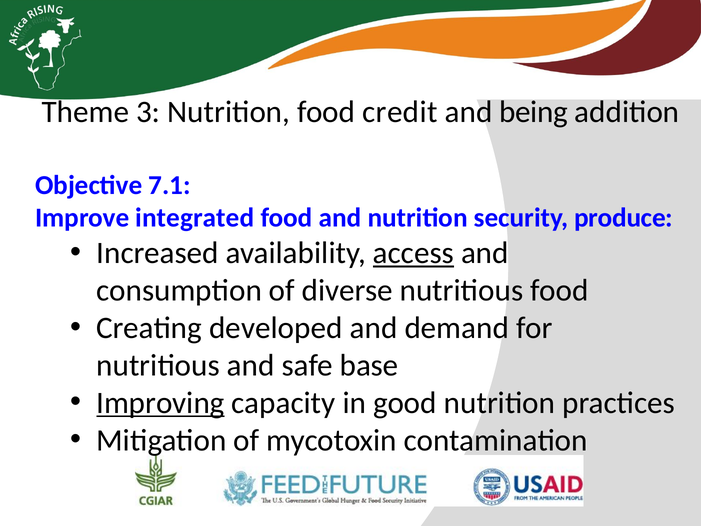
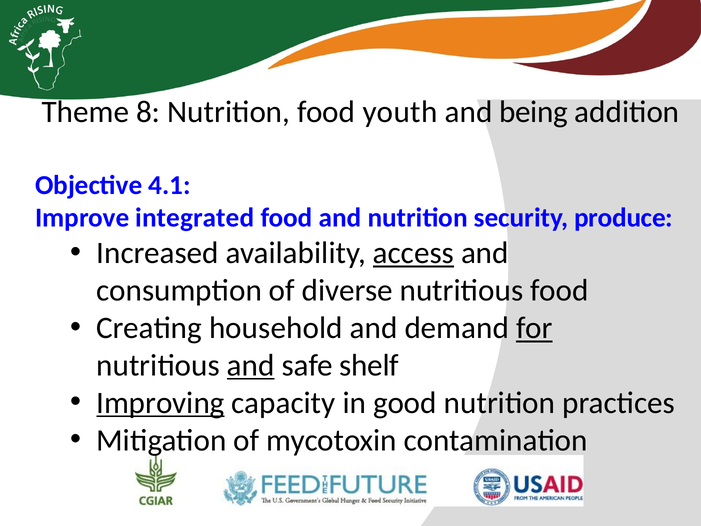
3: 3 -> 8 (148, 112)
credit: credit -> youth (400, 112)
7.1: 7.1 -> 4.1 (170, 185)
developed: developed -> household (276, 328)
for underline: none -> present (534, 328)
and underline: none -> present (251, 365)
base: base -> shelf (369, 365)
